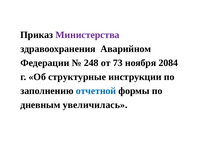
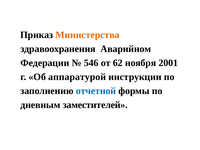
Министерства colour: purple -> orange (87, 35)
248: 248 -> 546 (91, 63)
73: 73 -> 62 (118, 63)
2084: 2084 -> 2001 (168, 63)
структурные: структурные -> аппаратурой (77, 77)
увеличилась: увеличилась -> заместителей (95, 105)
